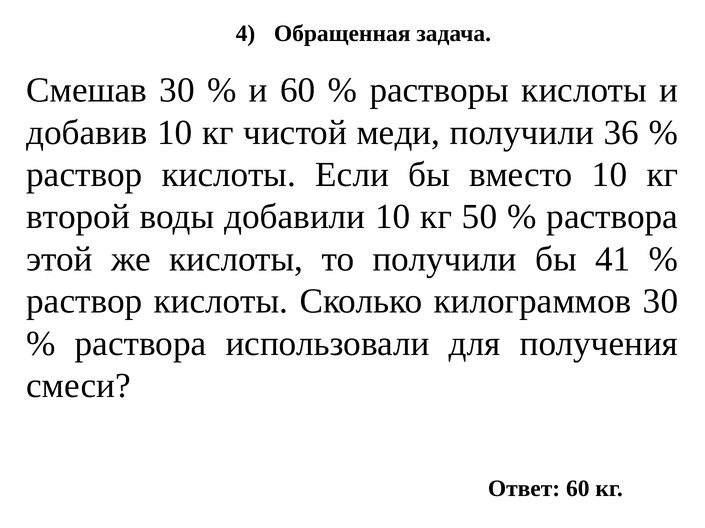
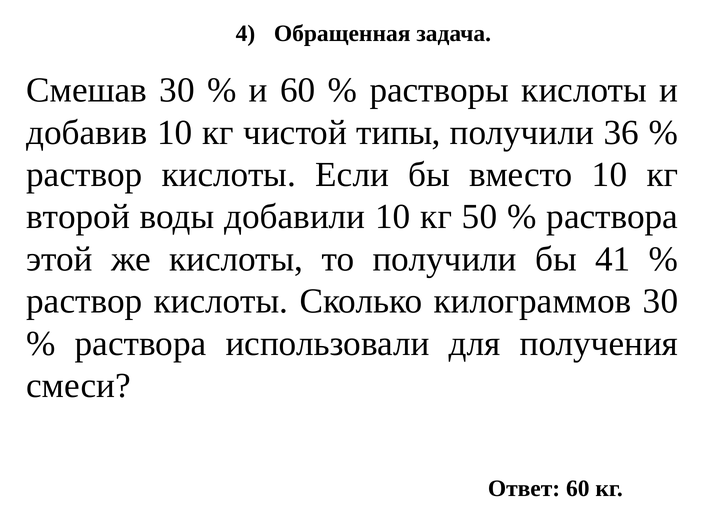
меди: меди -> типы (399, 133)
